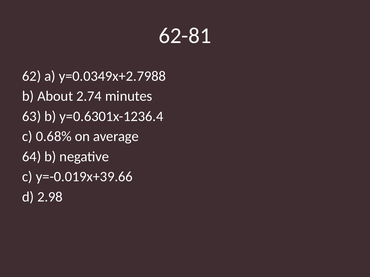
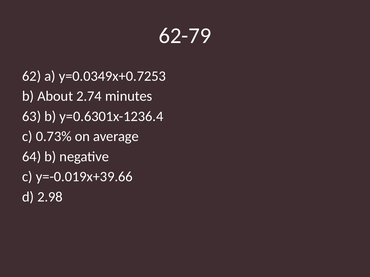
62-81: 62-81 -> 62-79 (185, 36)
y=0.0349x+2.7988: y=0.0349x+2.7988 -> y=0.0349x+0.7253 (112, 76)
0.68%: 0.68% -> 0.73% (54, 137)
